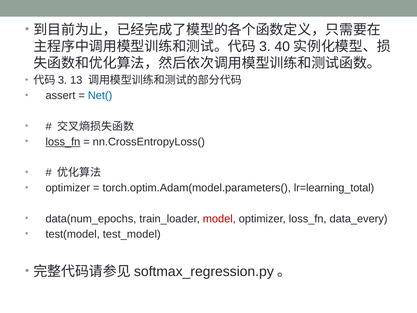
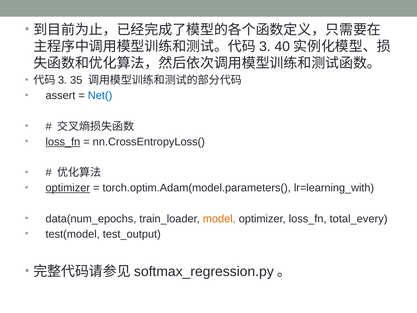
13: 13 -> 35 (76, 80)
optimizer underline: none -> present (68, 188)
lr=learning_total: lr=learning_total -> lr=learning_with (334, 188)
model colour: red -> orange (219, 219)
data_every: data_every -> total_every (359, 219)
test_model: test_model -> test_output (132, 234)
